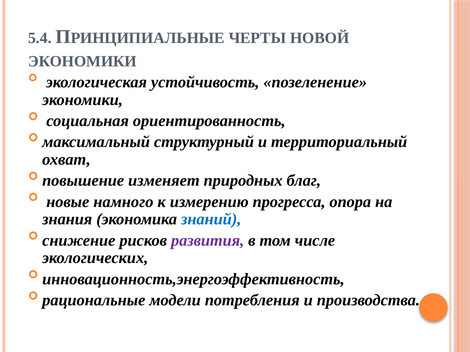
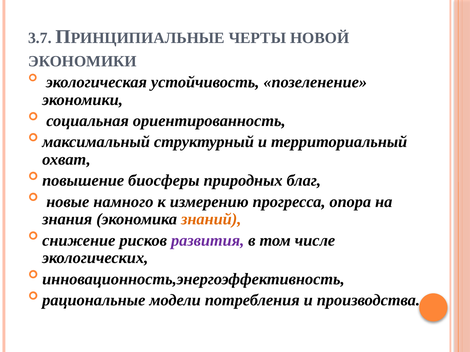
5.4: 5.4 -> 3.7 (40, 38)
изменяет: изменяет -> биосферы (164, 181)
знаний colour: blue -> orange (211, 220)
